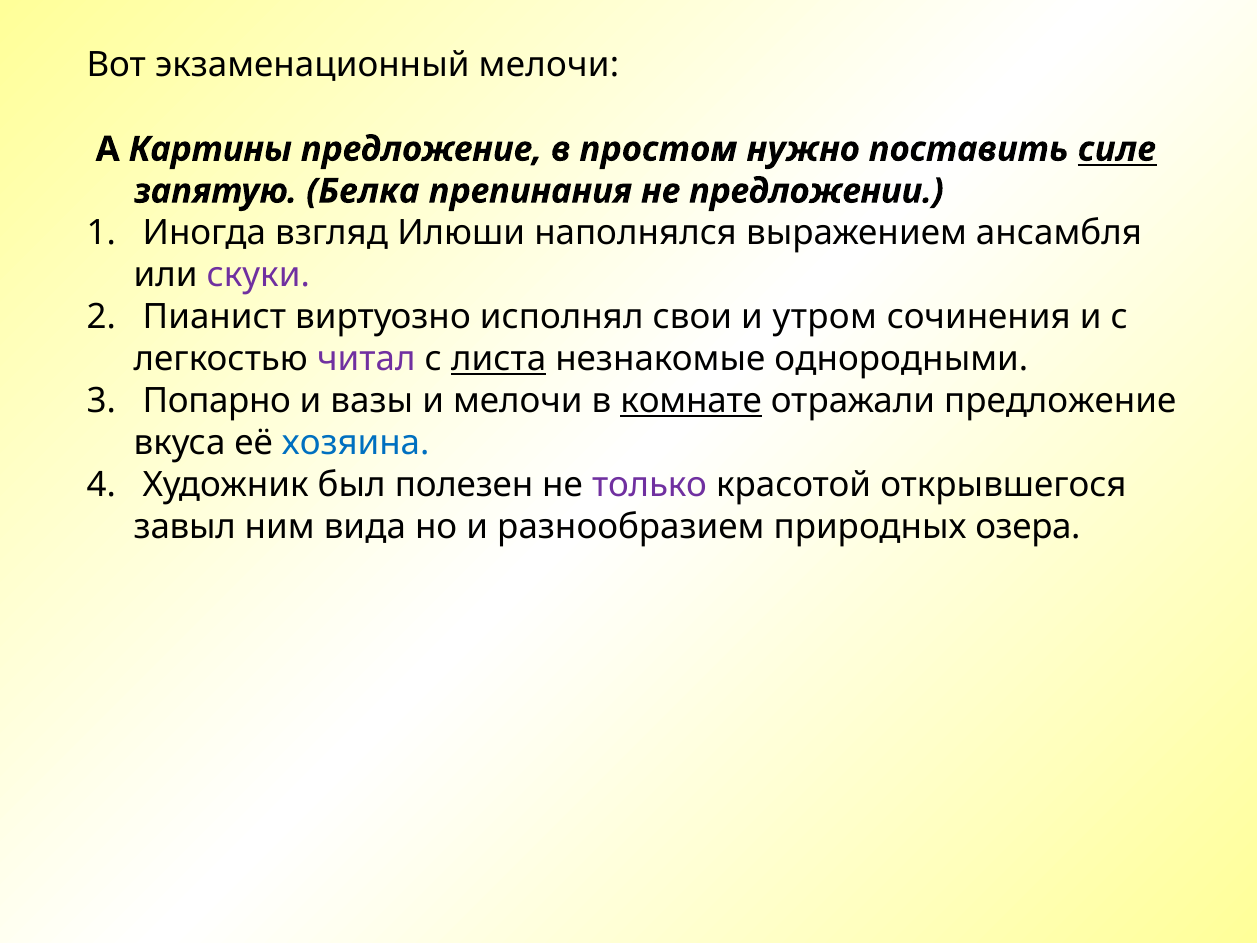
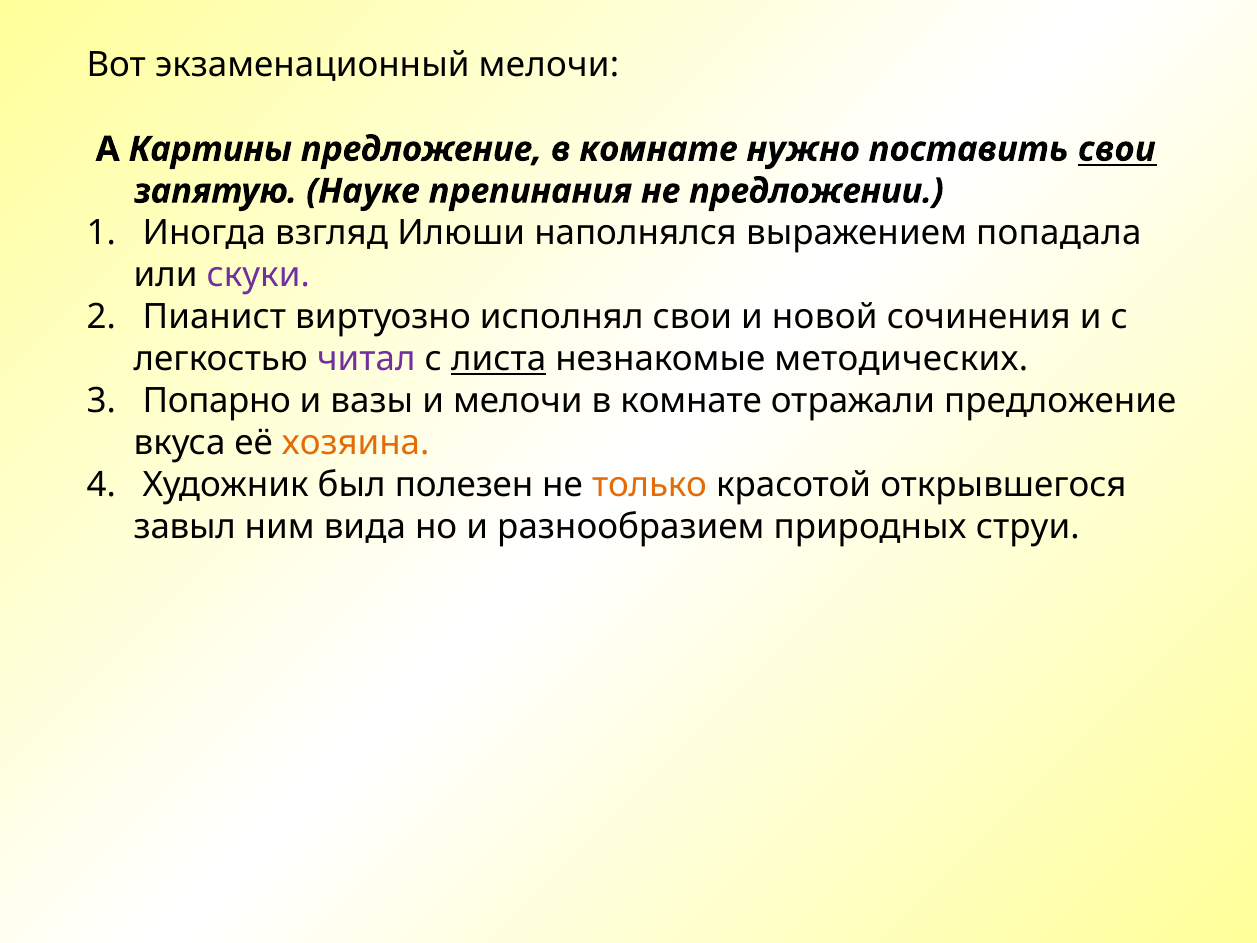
предложение в простом: простом -> комнате (659, 149)
поставить силе: силе -> свои (1117, 149)
Белка: Белка -> Науке (363, 191)
ансамбля: ансамбля -> попадала (1059, 233)
утром: утром -> новой (825, 317)
однородными: однородными -> методических (901, 359)
комнате underline: present -> none (691, 401)
хозяина colour: blue -> orange (356, 443)
только colour: purple -> orange (650, 485)
озера: озера -> струи (1028, 526)
